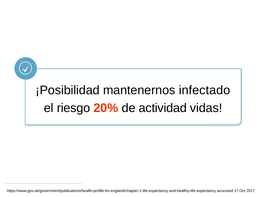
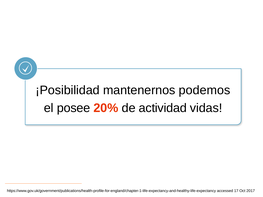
infectado: infectado -> podemos (205, 90)
riesgo: riesgo -> posee (74, 108)
